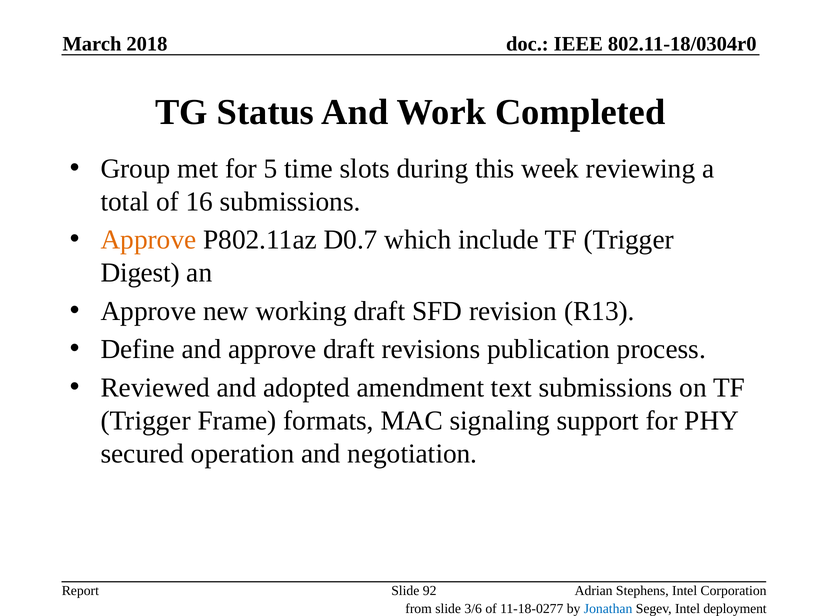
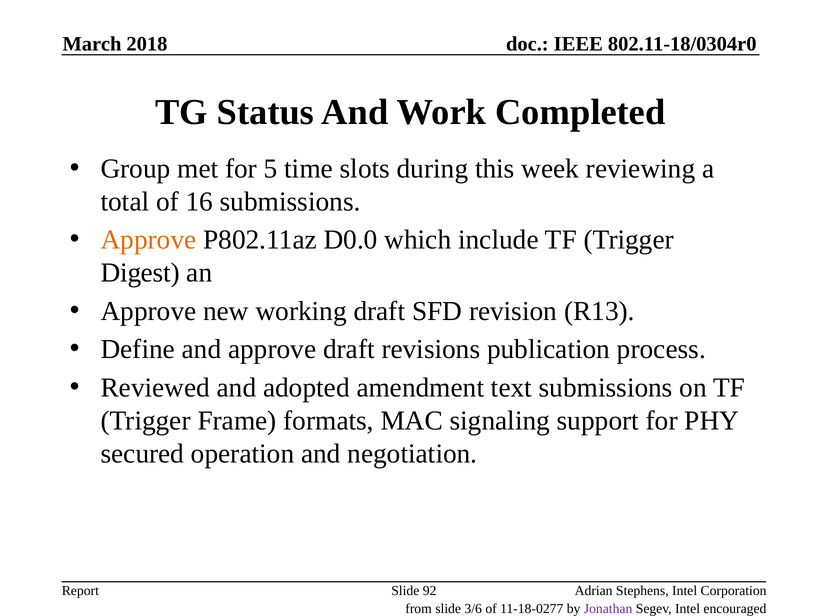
D0.7: D0.7 -> D0.0 (351, 240)
Jonathan colour: blue -> purple (608, 608)
deployment: deployment -> encouraged (735, 608)
